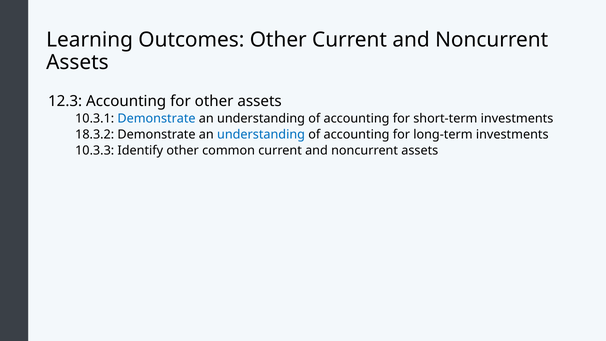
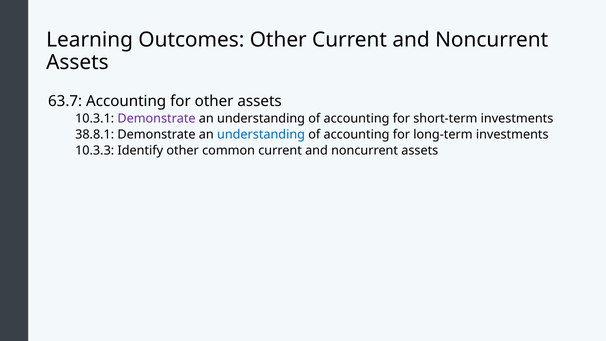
12.3: 12.3 -> 63.7 (65, 101)
Demonstrate colour: blue -> purple (157, 118)
18.3.2: 18.3.2 -> 38.8.1 (95, 134)
